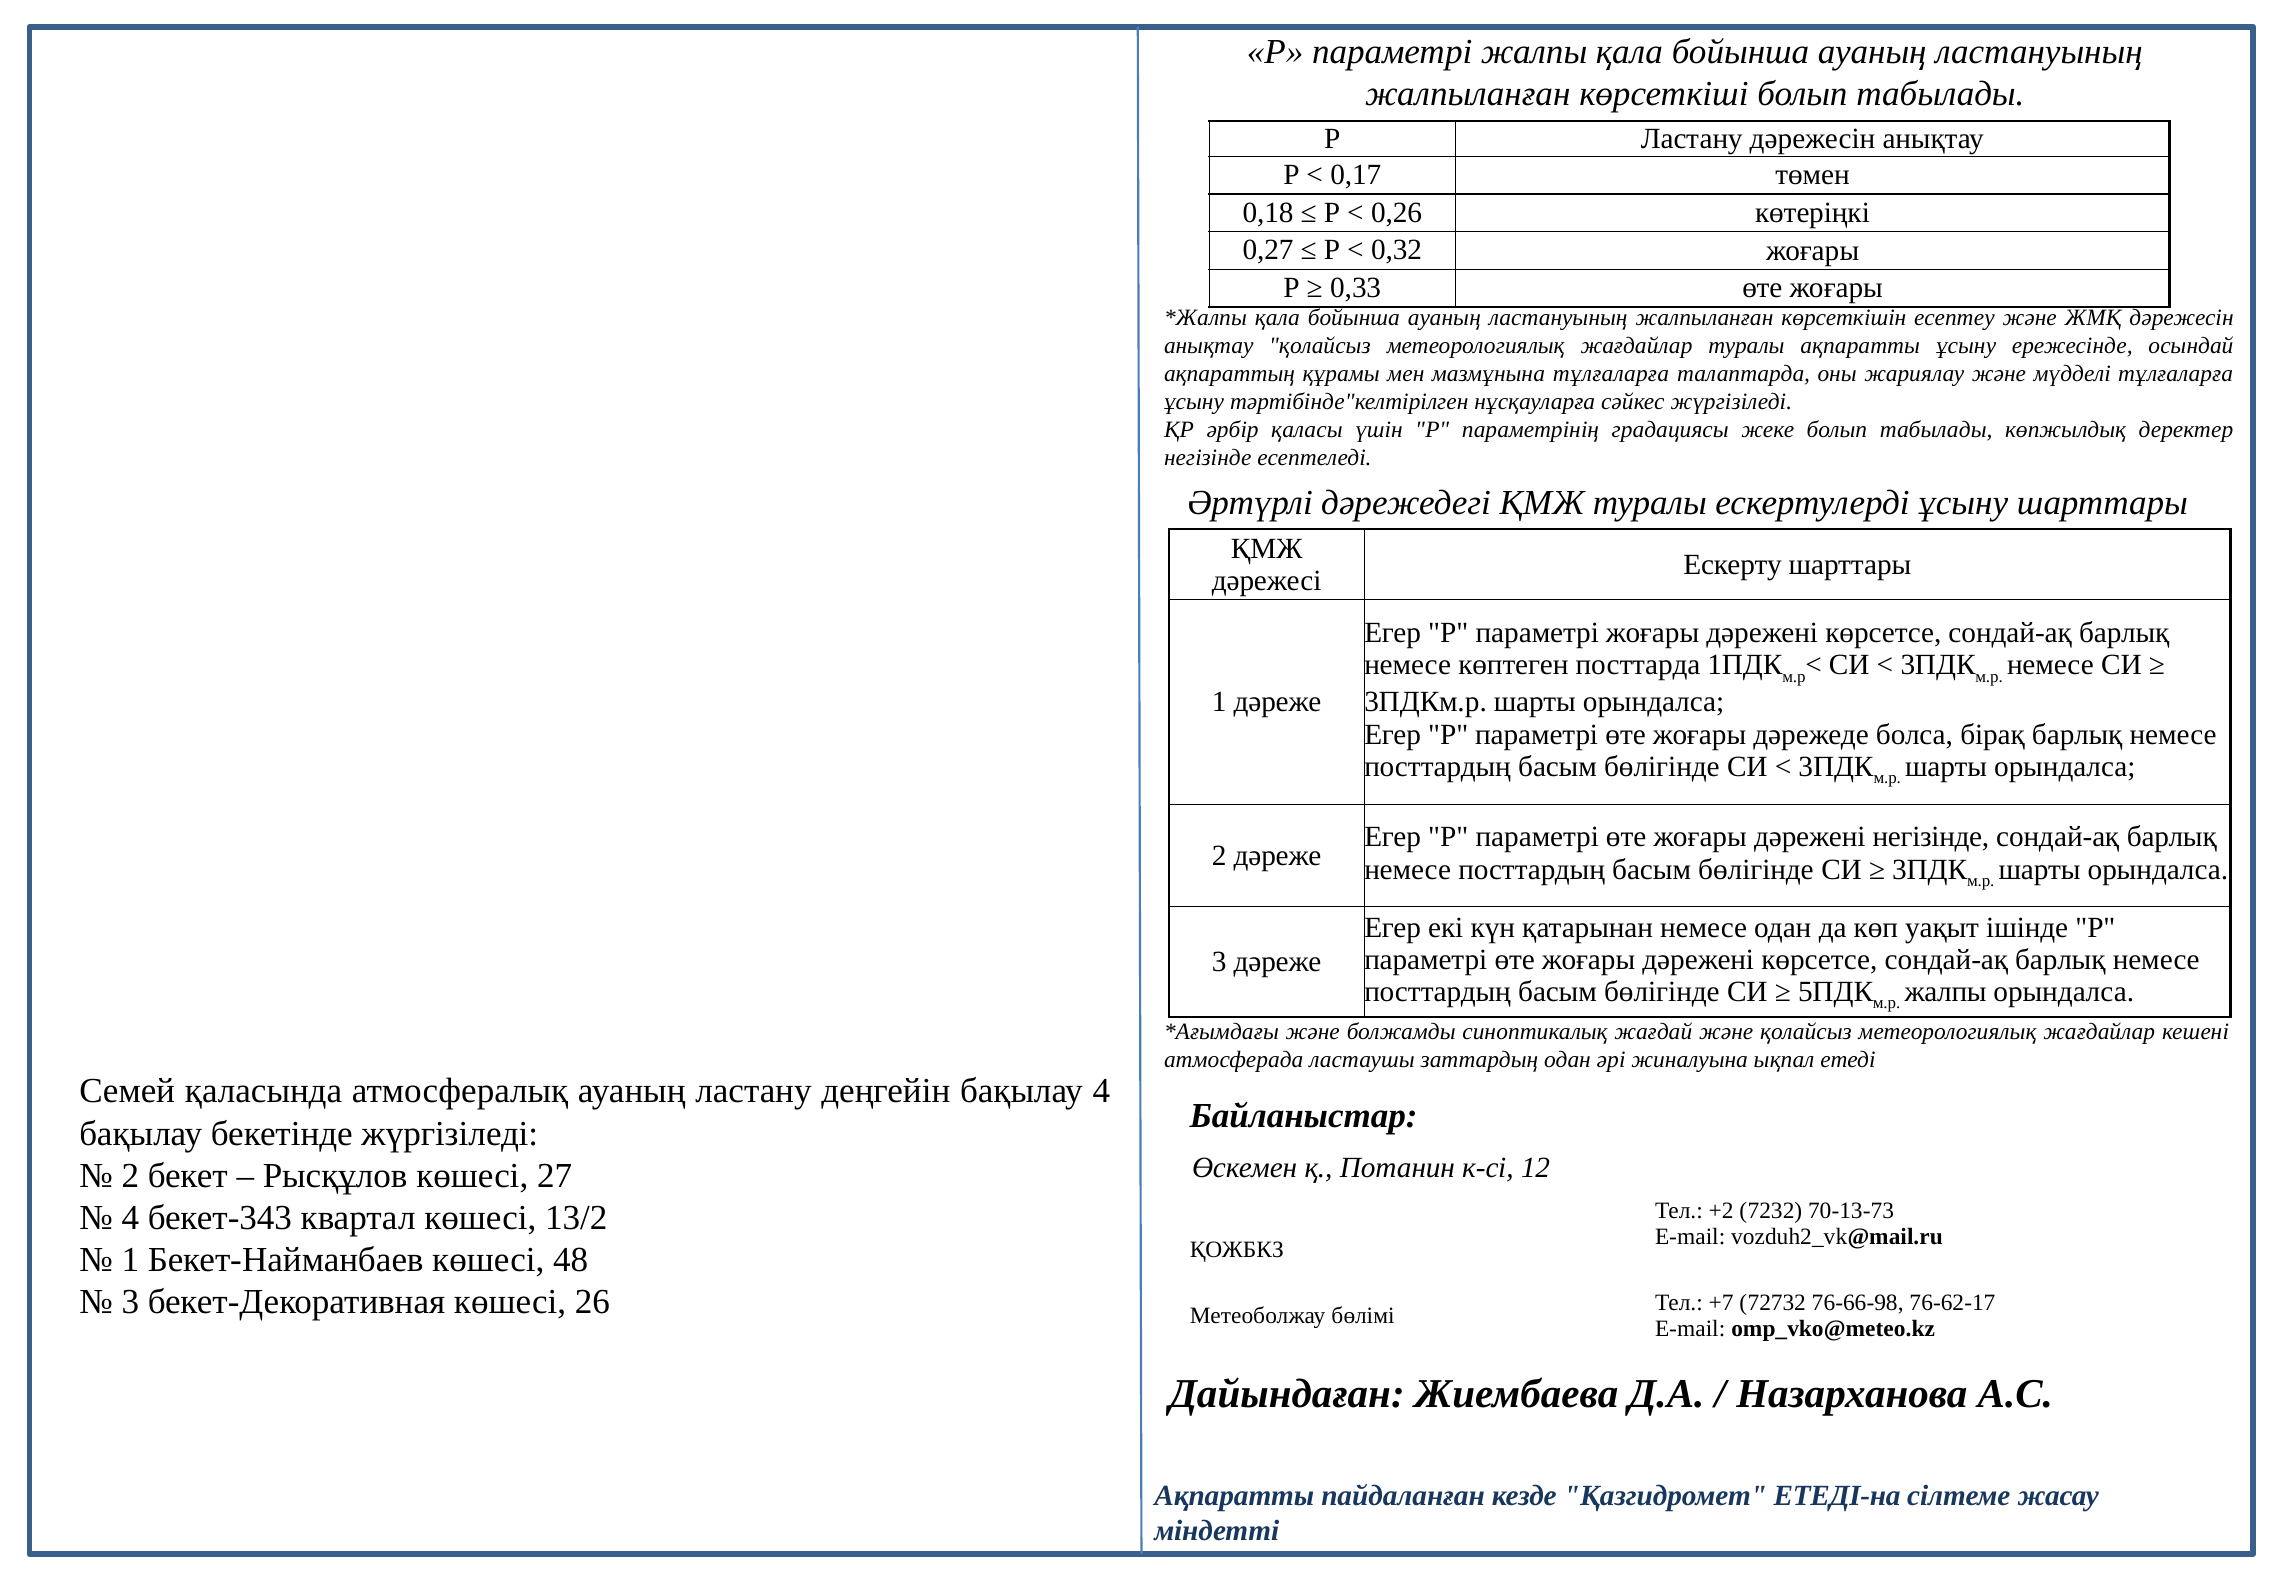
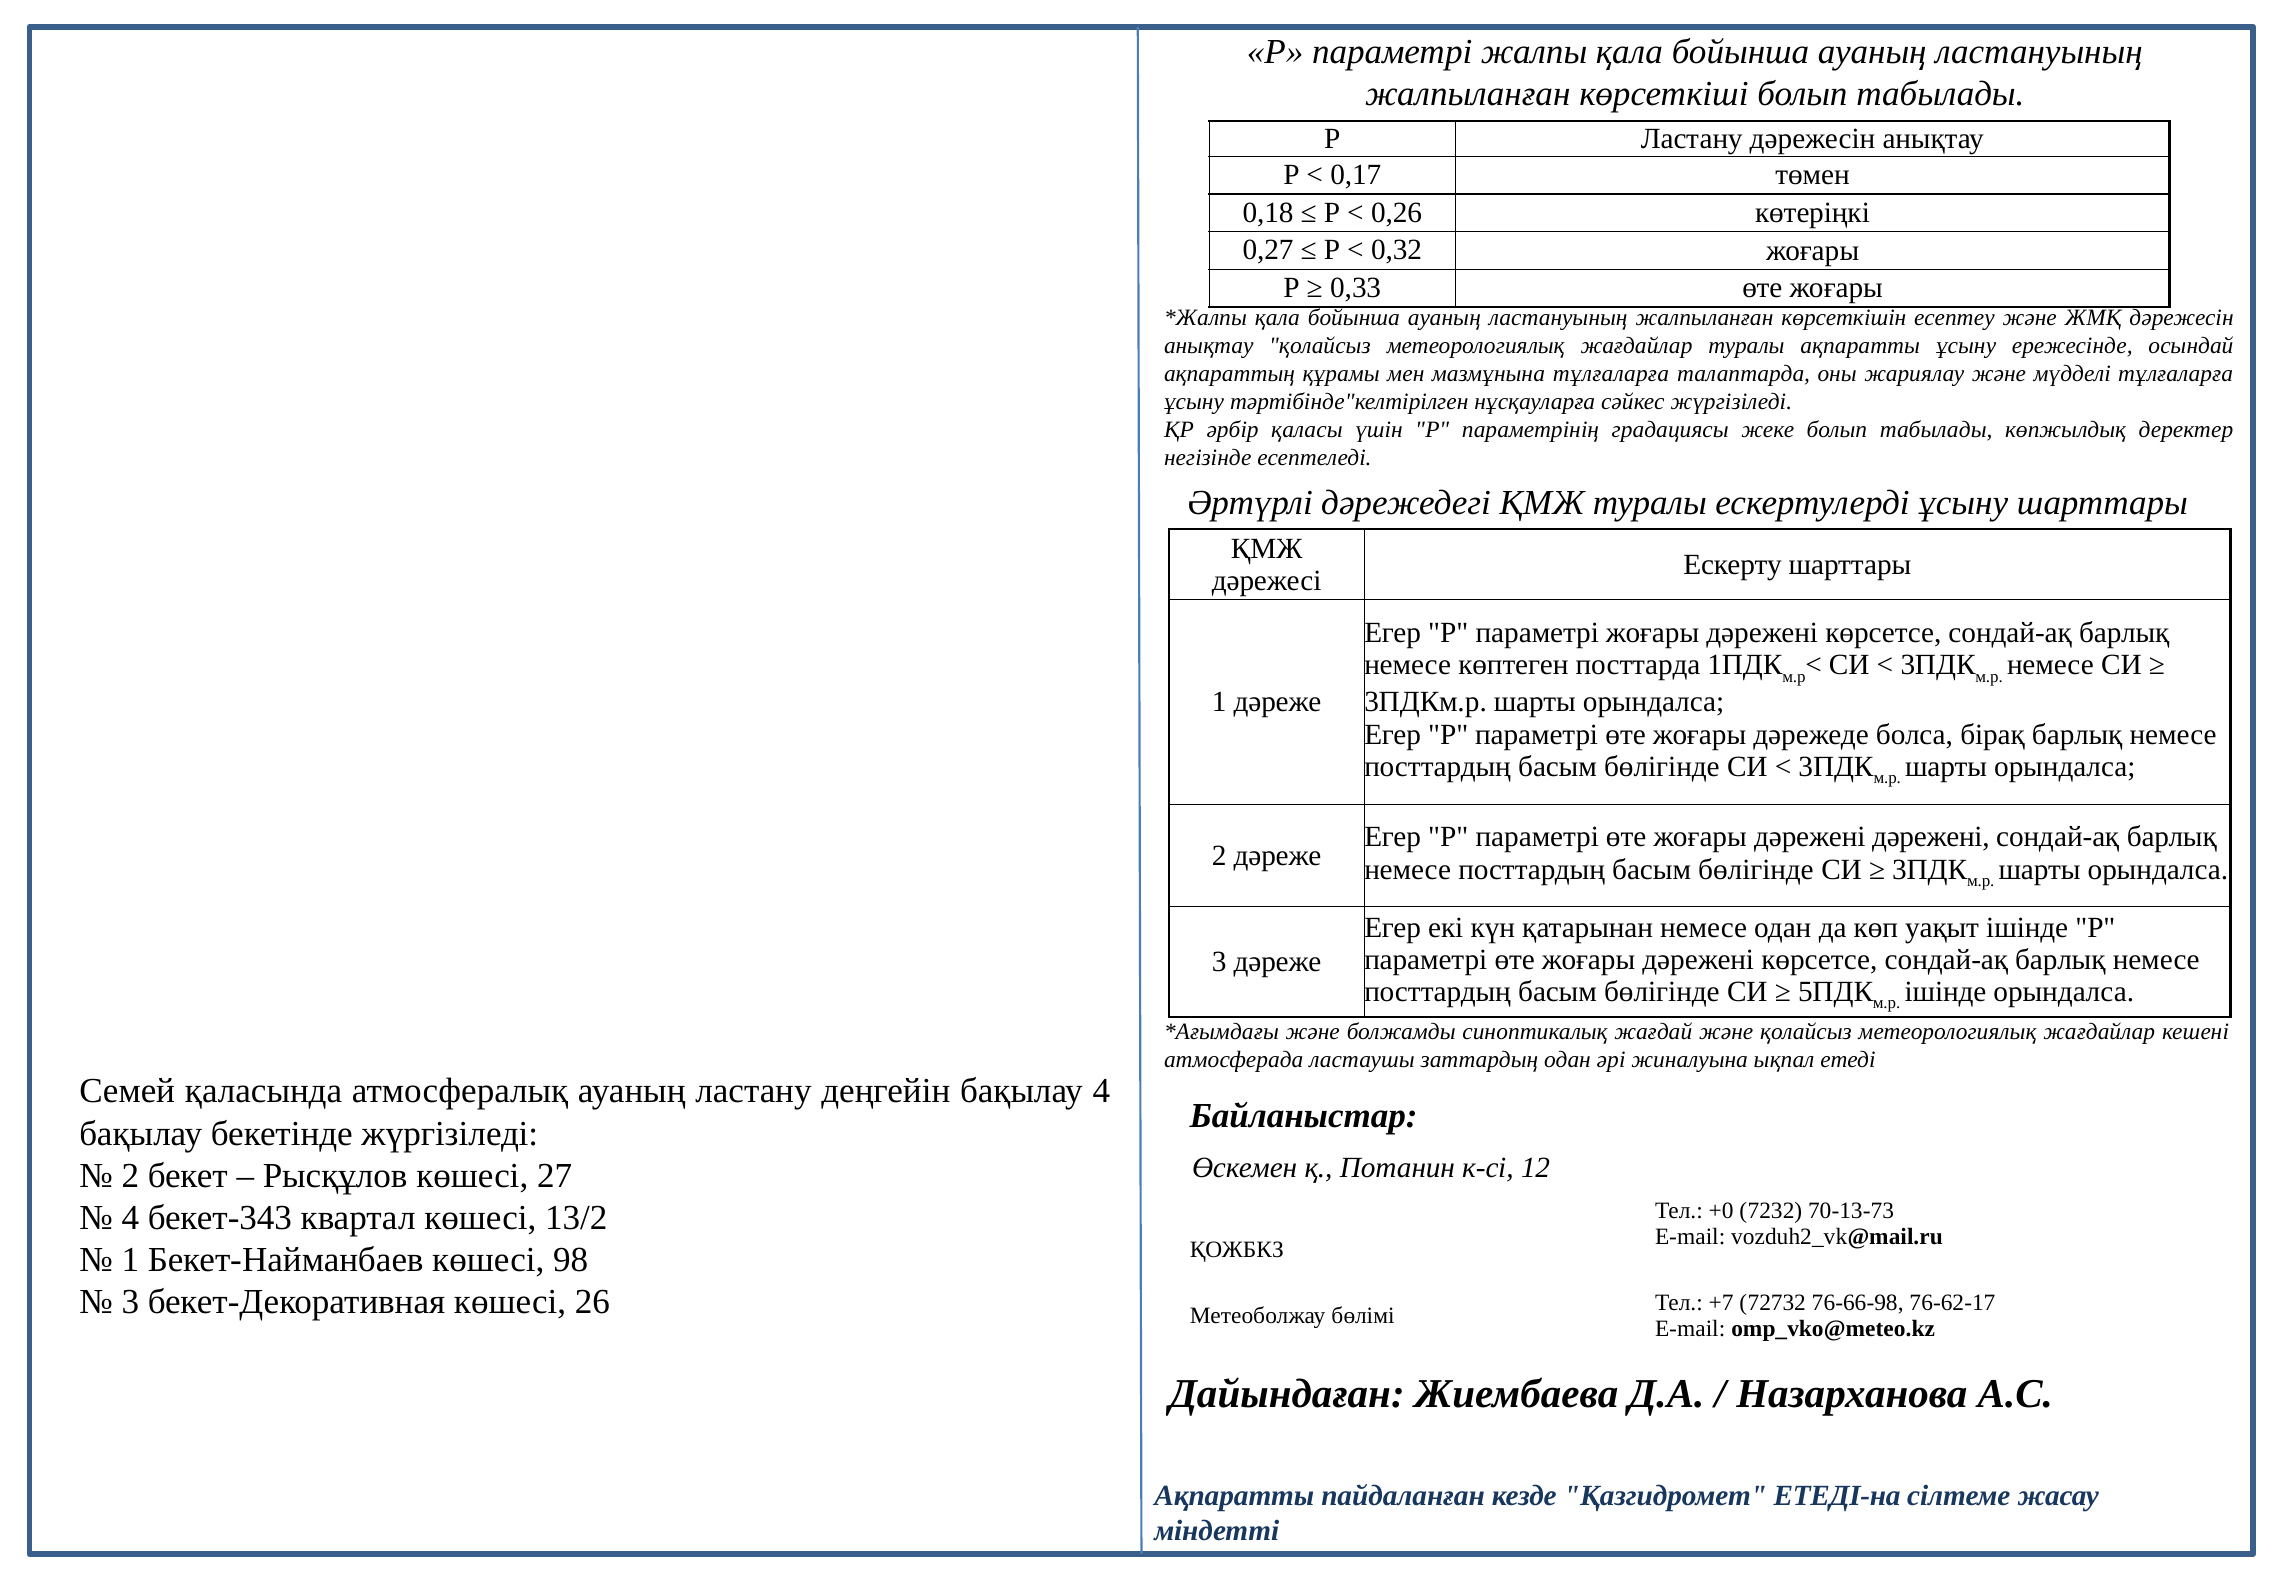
дәрежені негізінде: негізінде -> дәрежені (1931, 837)
жалпы: жалпы -> ішінде (1945, 992)
+2: +2 -> +0 (1721, 1211)
48: 48 -> 98 (571, 1260)
